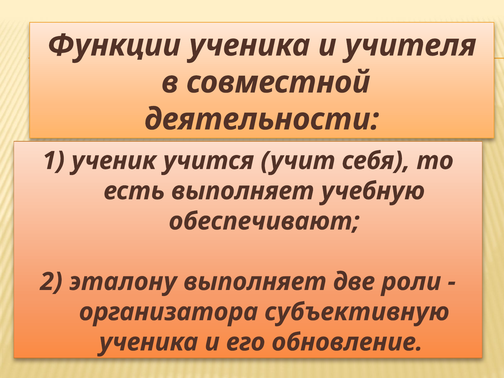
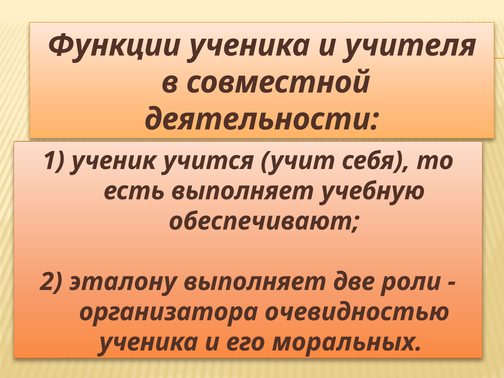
субъективную: субъективную -> очевидностью (357, 312)
обновление: обновление -> моральных (347, 342)
